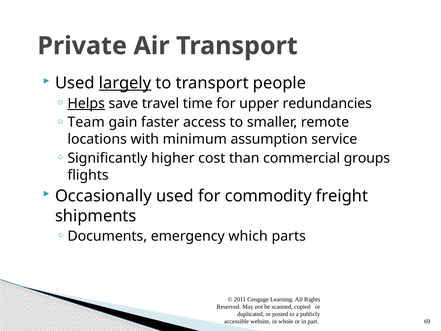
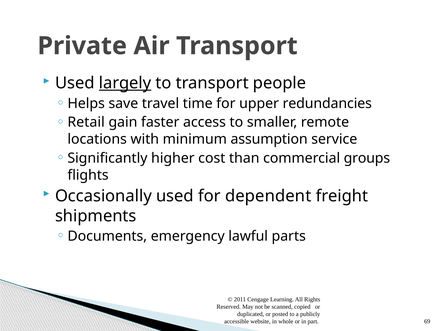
Helps underline: present -> none (86, 103)
Team: Team -> Retail (86, 122)
commodity: commodity -> dependent (268, 196)
which: which -> lawful (248, 236)
